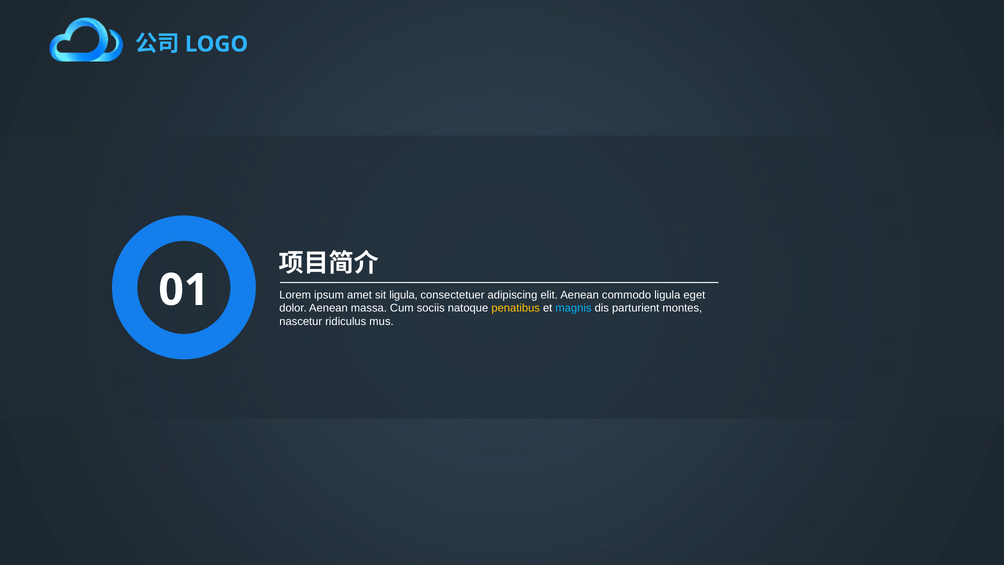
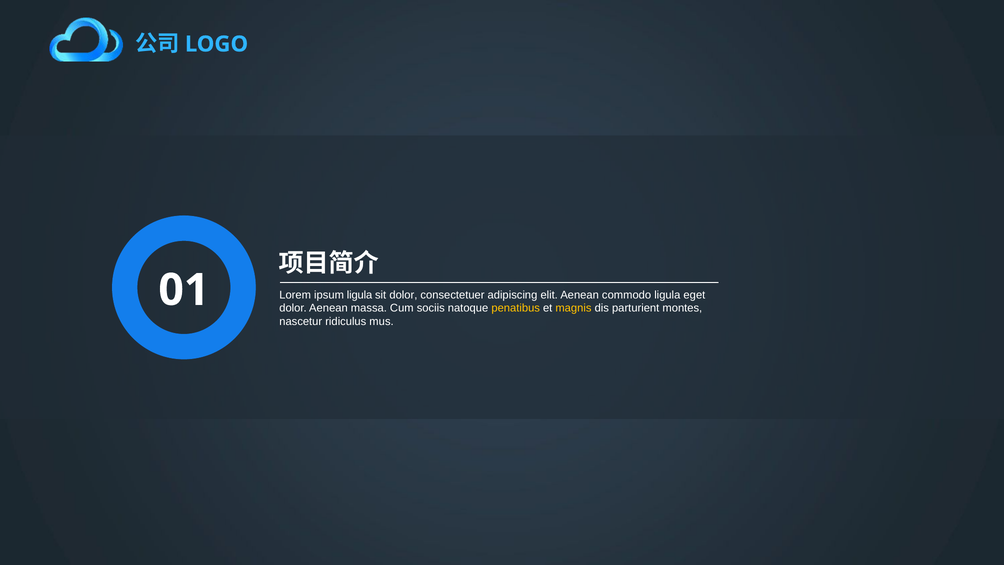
ipsum amet: amet -> ligula (360, 295)
sit ligula: ligula -> dolor (403, 295)
magnis colour: light blue -> yellow (573, 308)
